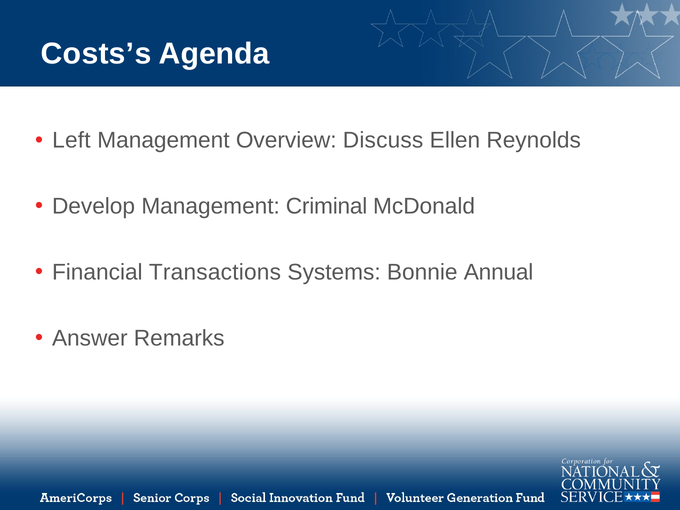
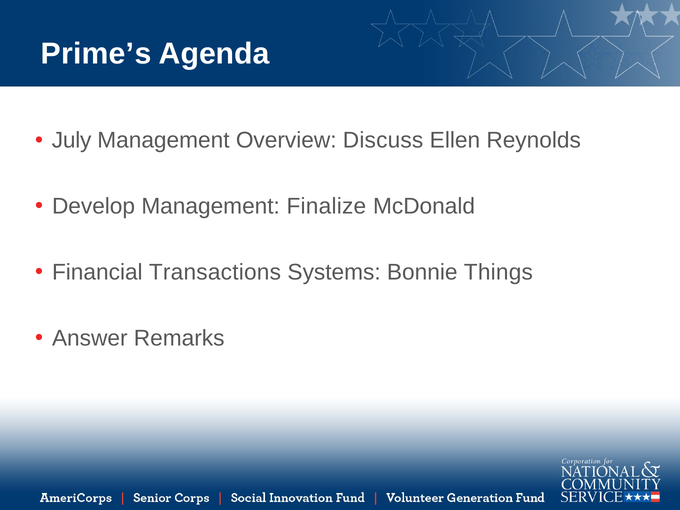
Costs’s: Costs’s -> Prime’s (96, 54)
Left: Left -> July (72, 140)
Criminal: Criminal -> Finalize (326, 206)
Annual: Annual -> Things (498, 272)
